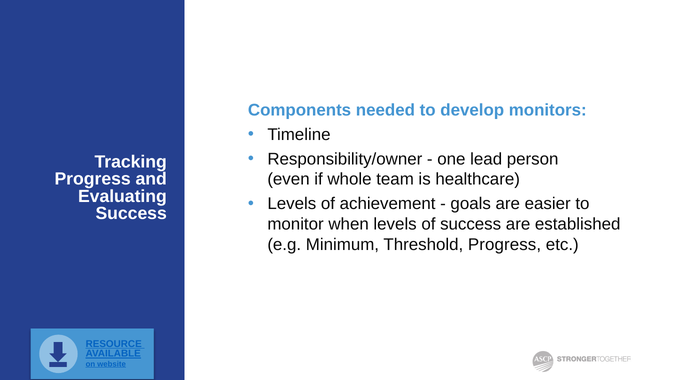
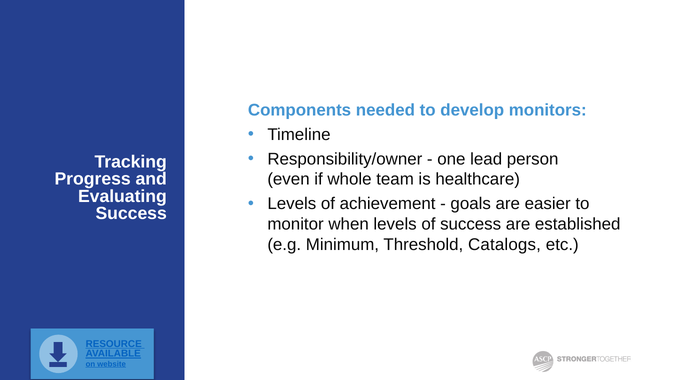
Threshold Progress: Progress -> Catalogs (504, 245)
